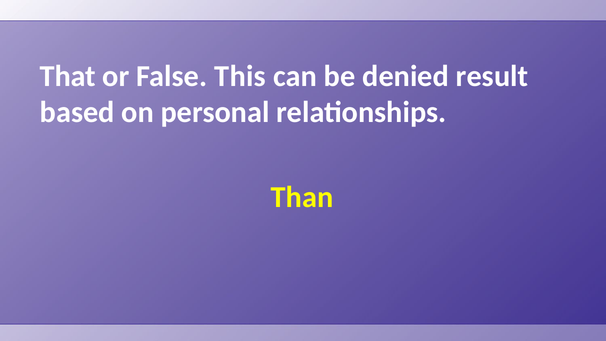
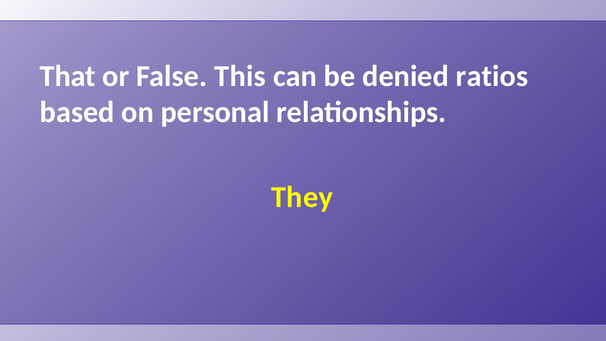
result: result -> ratios (492, 76)
Than: Than -> They (302, 197)
